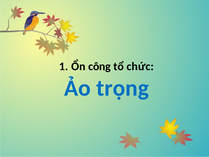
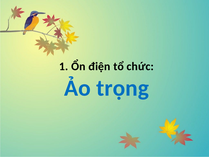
công: công -> điện (99, 66)
